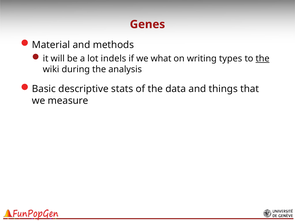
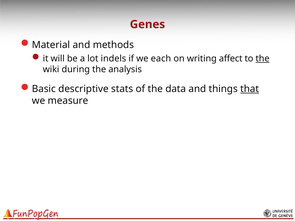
what: what -> each (161, 59)
types: types -> affect (231, 59)
that underline: none -> present (250, 89)
